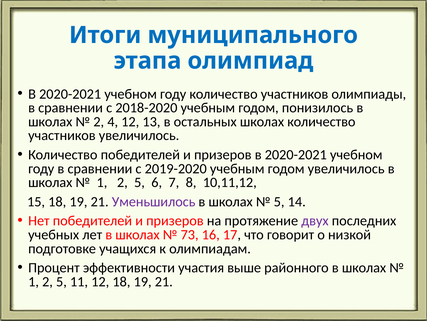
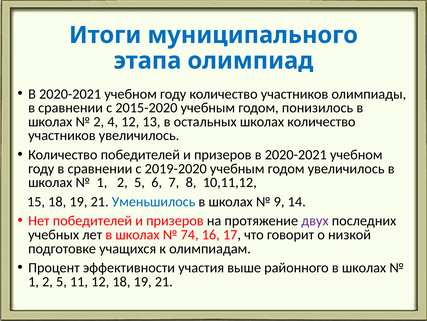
2018-2020: 2018-2020 -> 2015-2020 (146, 108)
Уменьшилось colour: purple -> blue (154, 201)
5: 5 -> 9 (279, 201)
73: 73 -> 74 (190, 234)
